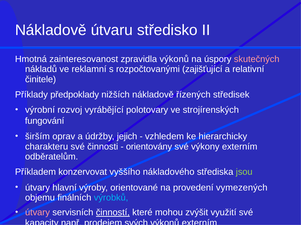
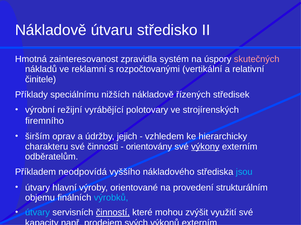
zpravidla výkonů: výkonů -> systém (174, 59)
zajišťující: zajišťující -> vertikální (202, 69)
předpoklady: předpoklady -> speciálnímu (75, 95)
rozvoj: rozvoj -> režijní (70, 110)
fungování: fungování -> firemního (45, 121)
výkony underline: none -> present (205, 147)
konzervovat: konzervovat -> neodpovídá (83, 172)
jsou colour: light green -> light blue (244, 172)
vymezených: vymezených -> strukturálním (242, 188)
útvary colour: pink -> light blue (37, 213)
